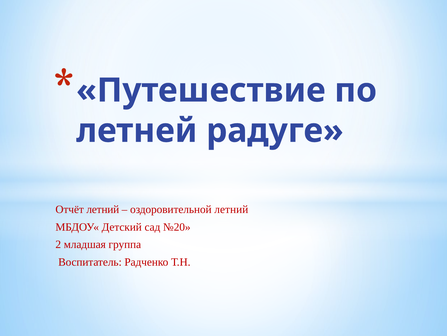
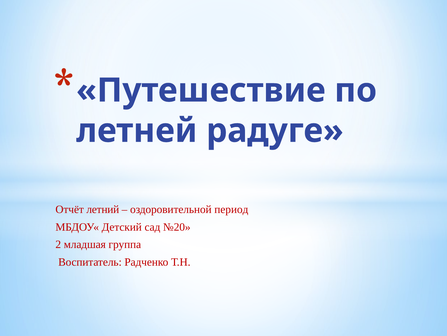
оздоровительной летний: летний -> период (231, 209)
